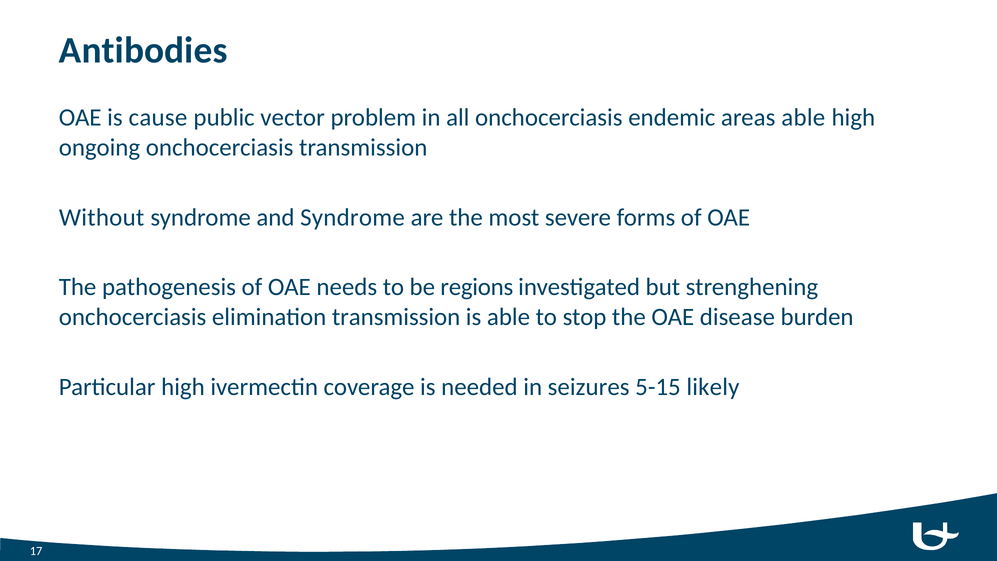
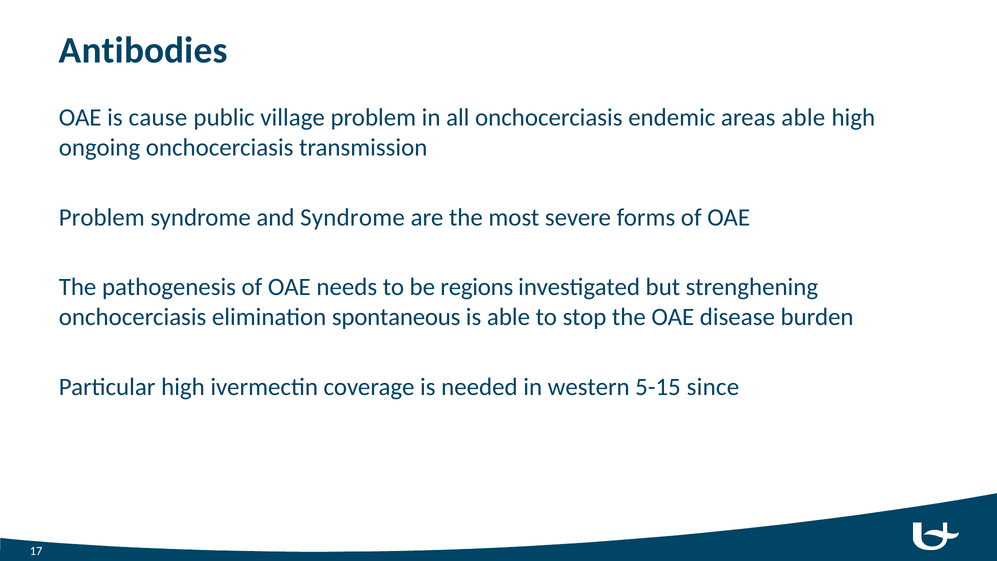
vector: vector -> village (293, 118)
Without: Without -> Problem (102, 217)
elimination transmission: transmission -> spontaneous (396, 317)
seizures: seizures -> western (589, 387)
likely: likely -> since (713, 387)
